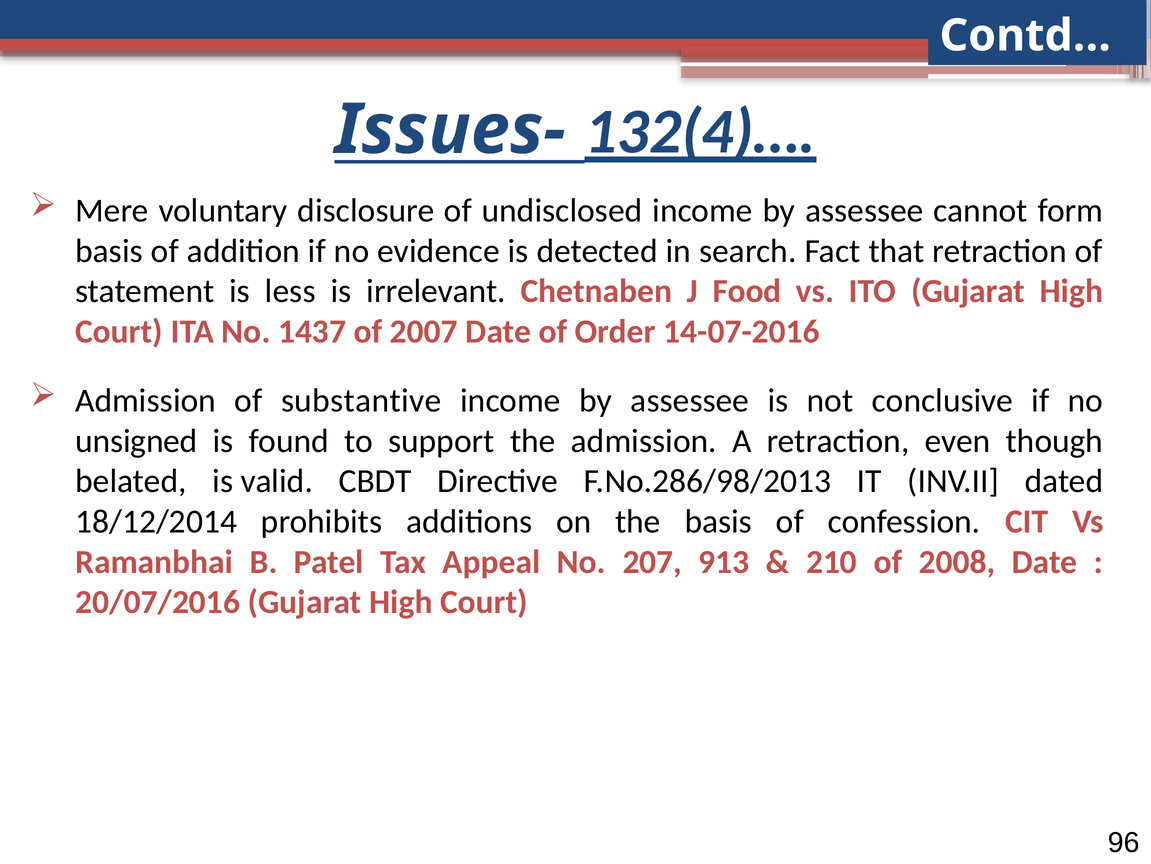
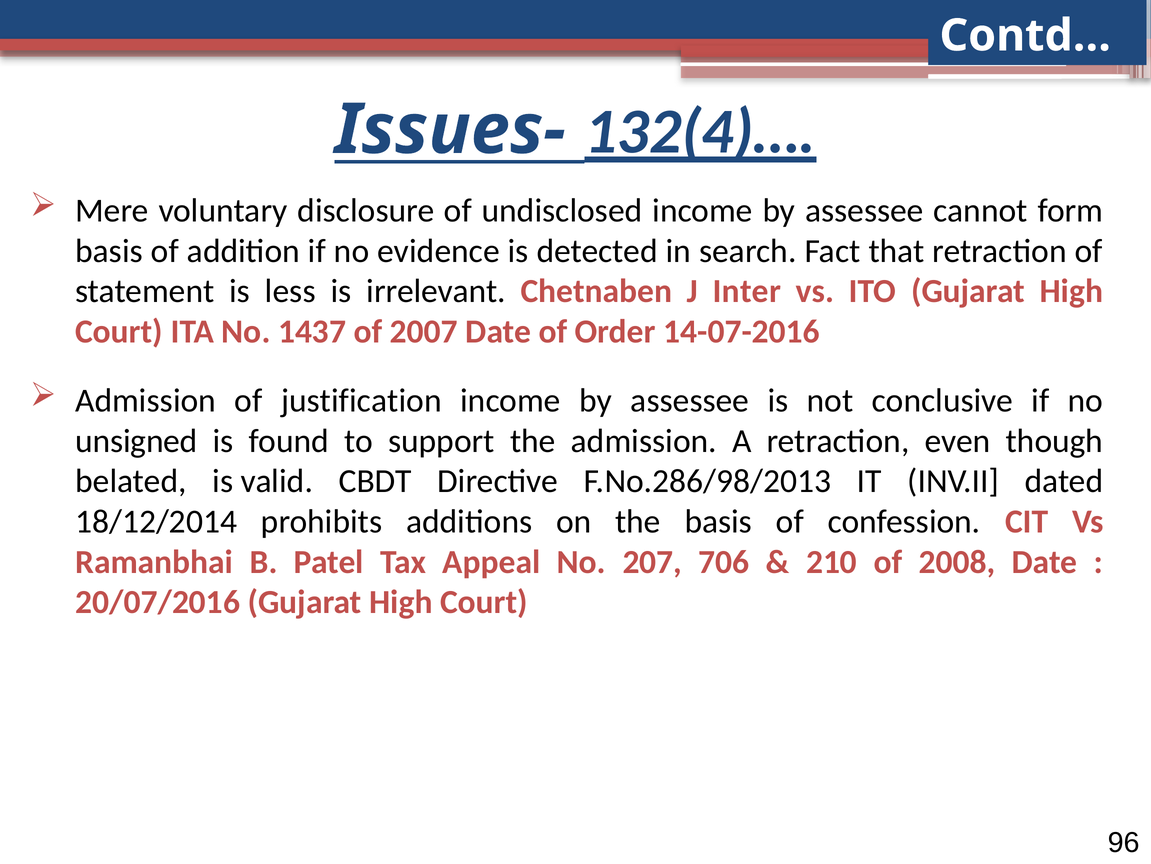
Food: Food -> Inter (747, 291)
substantive: substantive -> justification (361, 400)
913: 913 -> 706 (724, 561)
